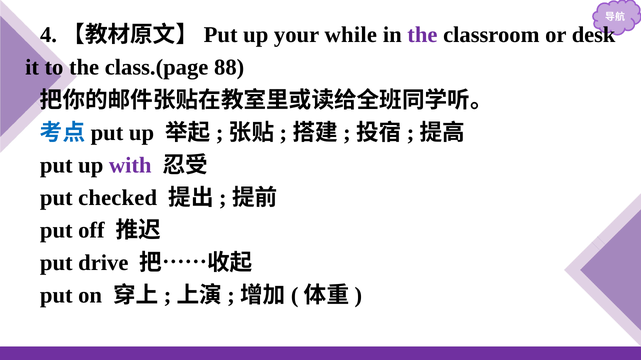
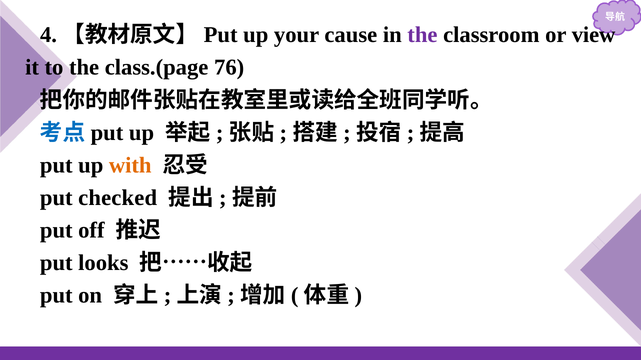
while: while -> cause (351, 35)
desk: desk -> view (594, 35)
88: 88 -> 76 (229, 68)
with colour: purple -> orange (130, 165)
drive: drive -> looks (103, 263)
